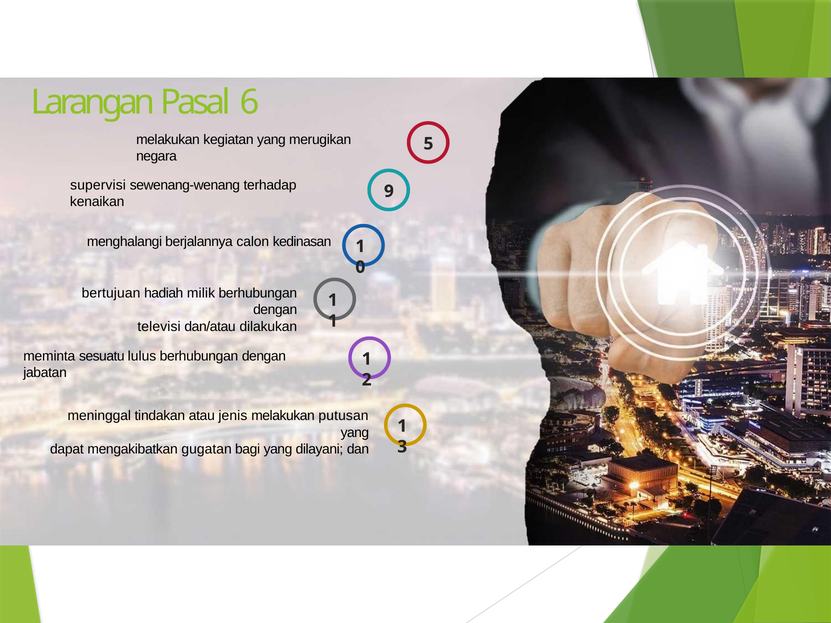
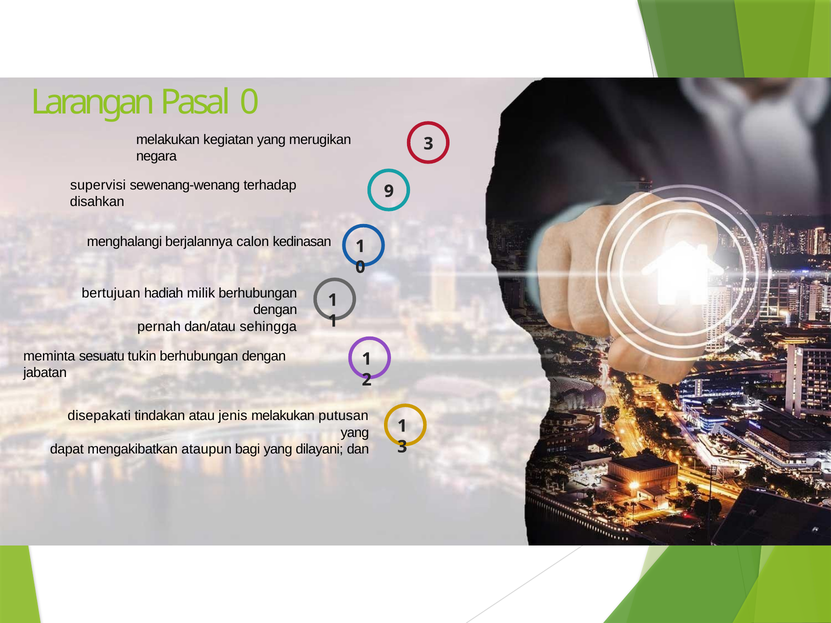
Pasal 6: 6 -> 0 (249, 103)
negara 5: 5 -> 3 (428, 144)
kenaikan: kenaikan -> disahkan (97, 202)
televisi: televisi -> pernah (159, 327)
dilakukan: dilakukan -> sehingga (268, 327)
lulus: lulus -> tukin (142, 356)
meninggal: meninggal -> disepakati (99, 416)
gugatan: gugatan -> ataupun (207, 449)
